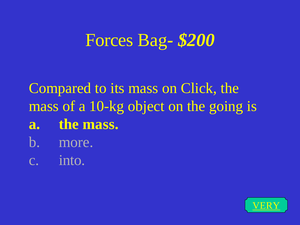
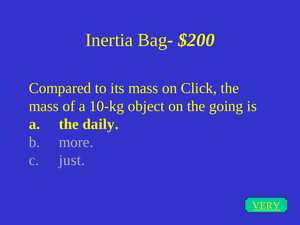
Forces: Forces -> Inertia (109, 40)
a the mass: mass -> daily (101, 124)
into: into -> just (72, 160)
